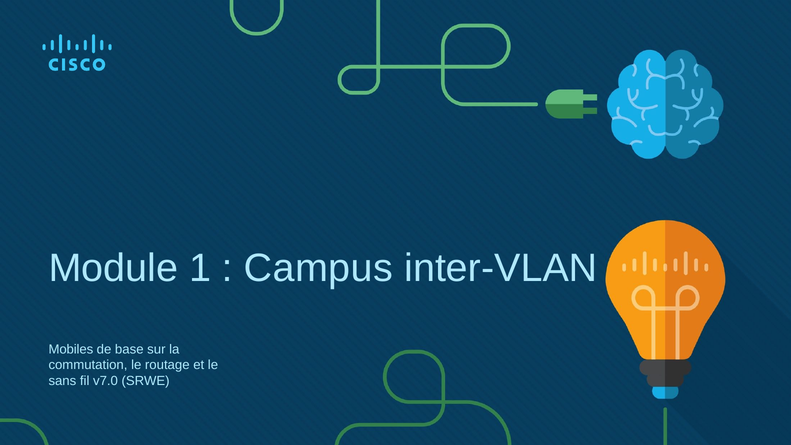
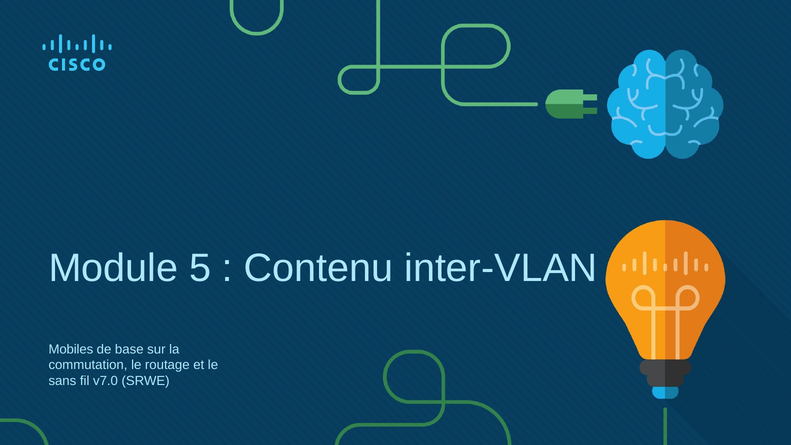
1: 1 -> 5 (200, 268)
Campus: Campus -> Contenu (319, 268)
